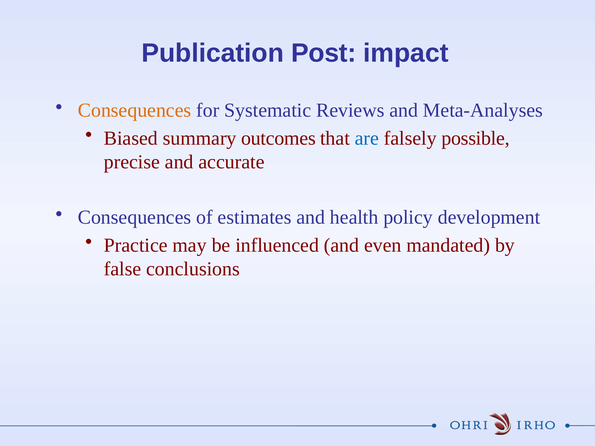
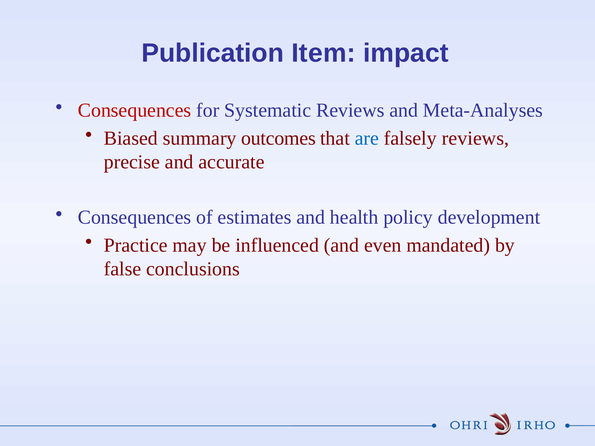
Post: Post -> Item (323, 53)
Consequences colour: orange -> red (135, 110)
falsely possible: possible -> reviews (475, 138)
